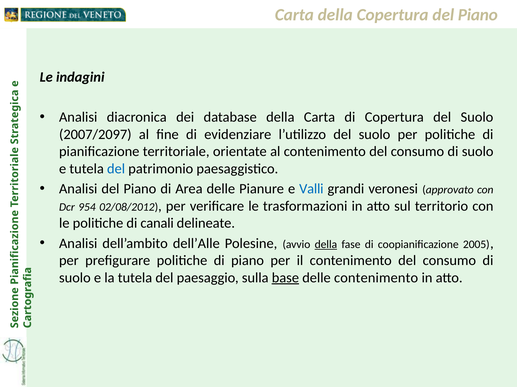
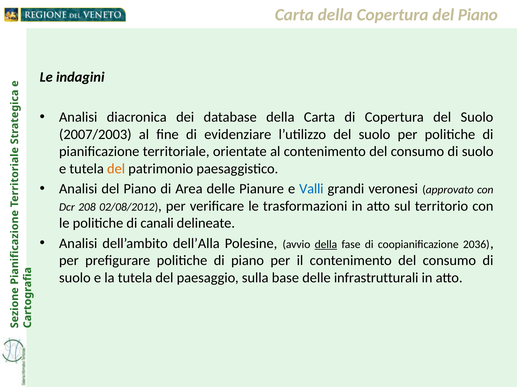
2007/2097: 2007/2097 -> 2007/2003 (95, 135)
del colour: blue -> orange (116, 169)
954: 954 -> 208 (87, 207)
dell’Alle: dell’Alle -> dell’Alla (196, 244)
2005: 2005 -> 2036 (476, 245)
base underline: present -> none (285, 278)
delle contenimento: contenimento -> infrastrutturali (376, 278)
